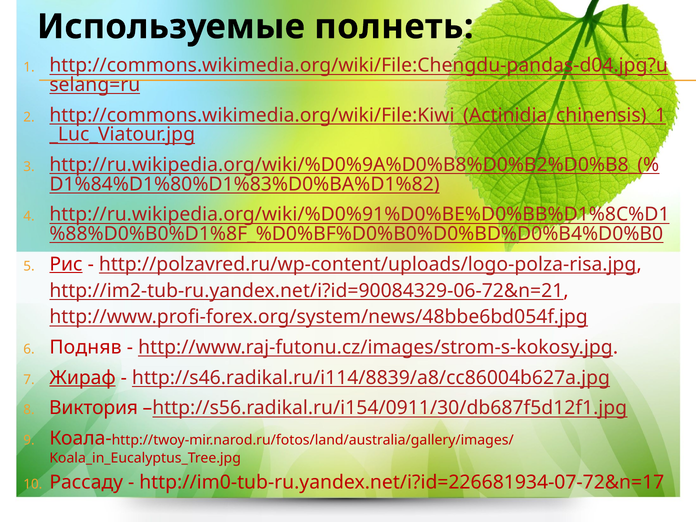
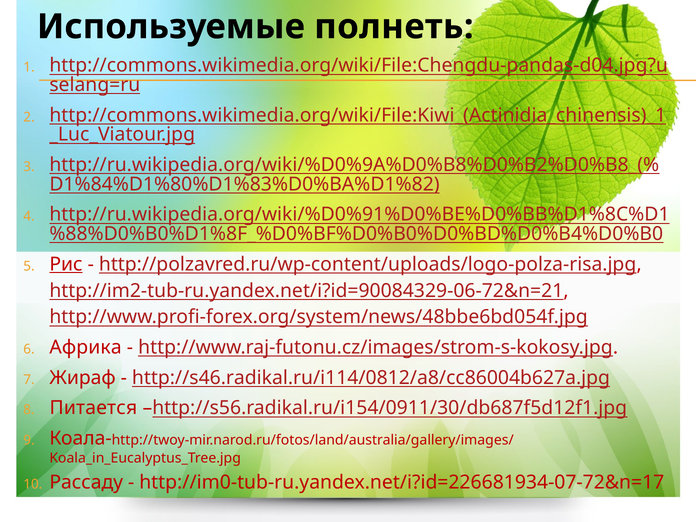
Подняв: Подняв -> Африка (86, 347)
Жираф underline: present -> none (83, 378)
http://s46.radikal.ru/i114/8839/a8/cc86004b627a.jpg: http://s46.radikal.ru/i114/8839/a8/cc86004b627a.jpg -> http://s46.radikal.ru/i114/0812/a8/cc86004b627a.jpg (371, 378)
Виктория: Виктория -> Питается (93, 408)
